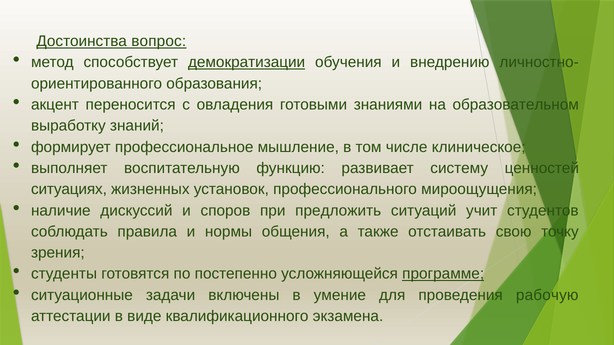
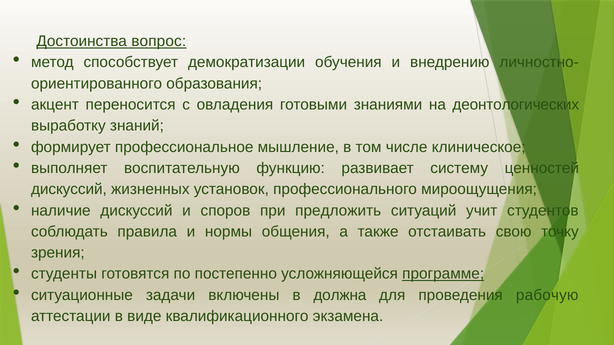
демократизации underline: present -> none (247, 62)
образовательном: образовательном -> деонтологических (516, 105)
ситуациях: ситуациях -> дискуссий (69, 190)
умение: умение -> должна (340, 295)
